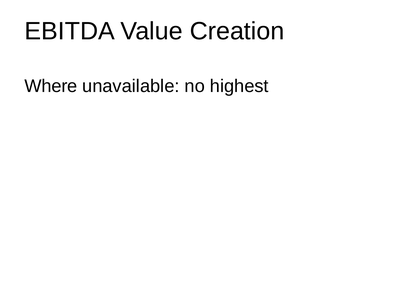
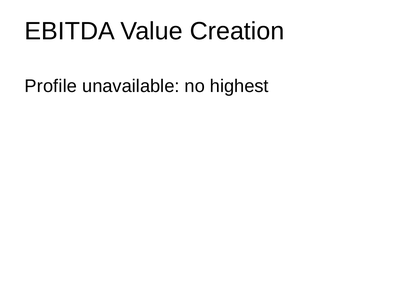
Where: Where -> Profile (51, 86)
